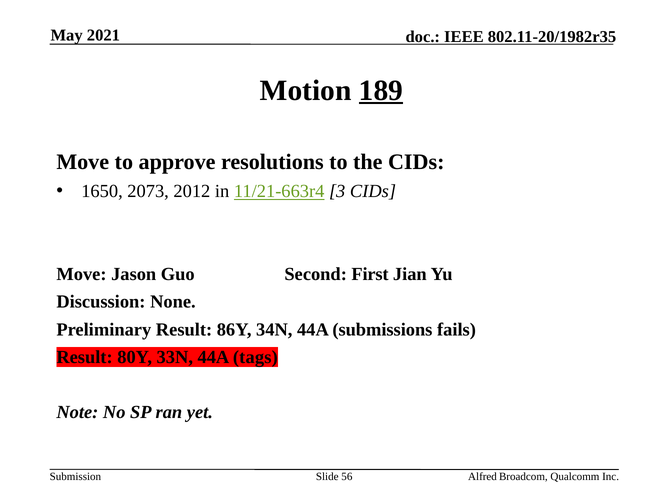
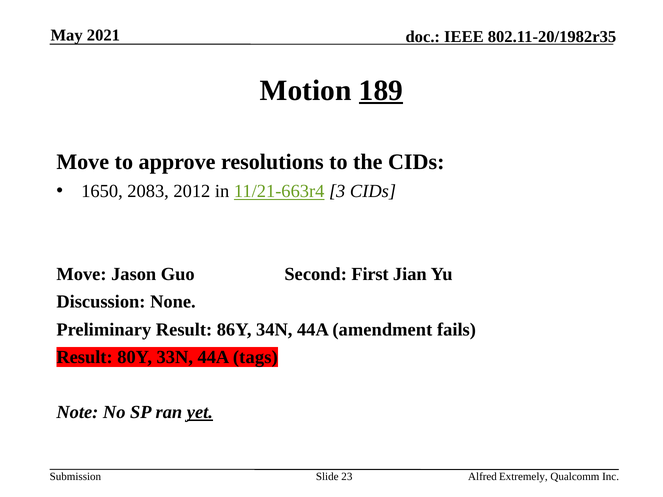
2073: 2073 -> 2083 (148, 191)
submissions: submissions -> amendment (382, 330)
yet underline: none -> present (200, 413)
56: 56 -> 23 (347, 477)
Broadcom: Broadcom -> Extremely (523, 477)
